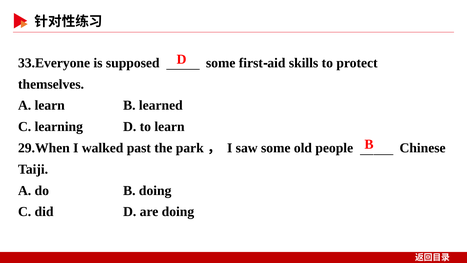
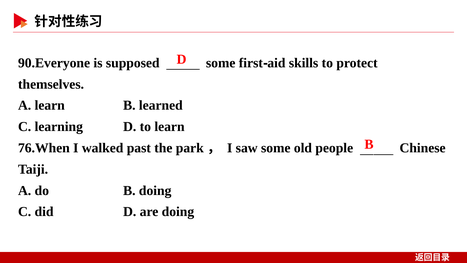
33.Everyone: 33.Everyone -> 90.Everyone (54, 63)
29.When: 29.When -> 76.When (44, 148)
